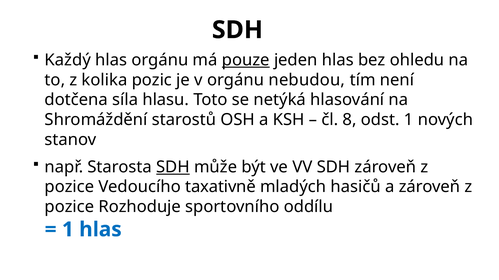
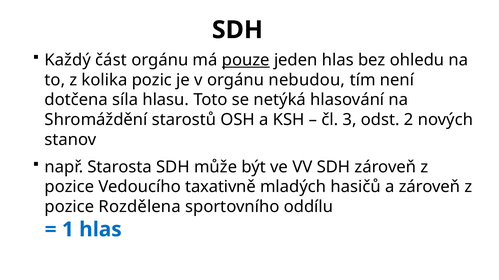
Každý hlas: hlas -> část (111, 60)
8: 8 -> 3 (350, 120)
odst 1: 1 -> 2 (409, 120)
SDH underline: present -> none (173, 167)
Rozhoduje: Rozhoduje -> Rozdělena (140, 207)
